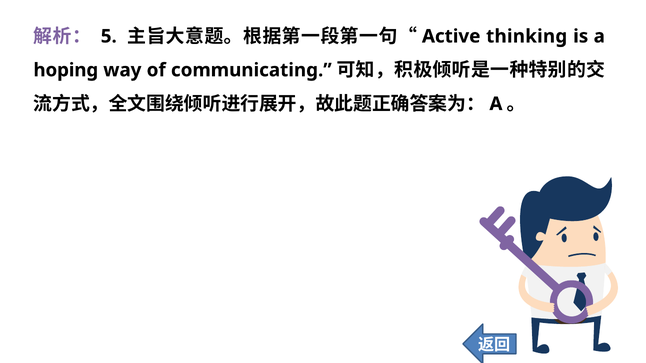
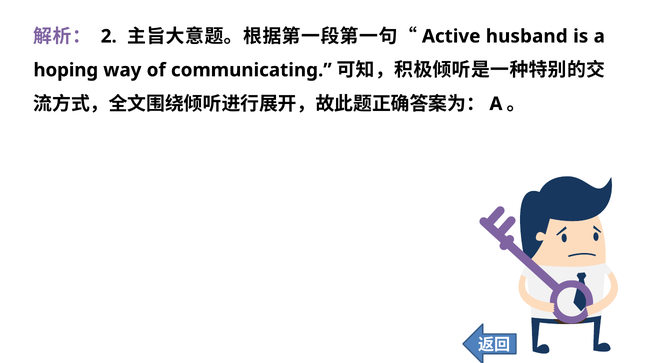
5: 5 -> 2 (109, 36)
thinking: thinking -> husband (527, 36)
